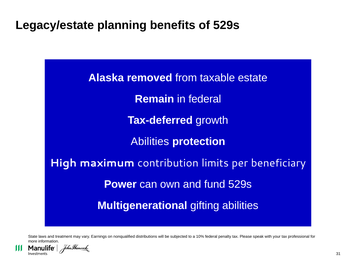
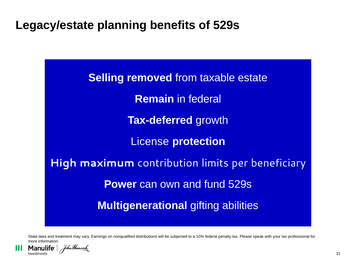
Alaska: Alaska -> Selling (106, 78)
Abilities: Abilities -> License (150, 142)
